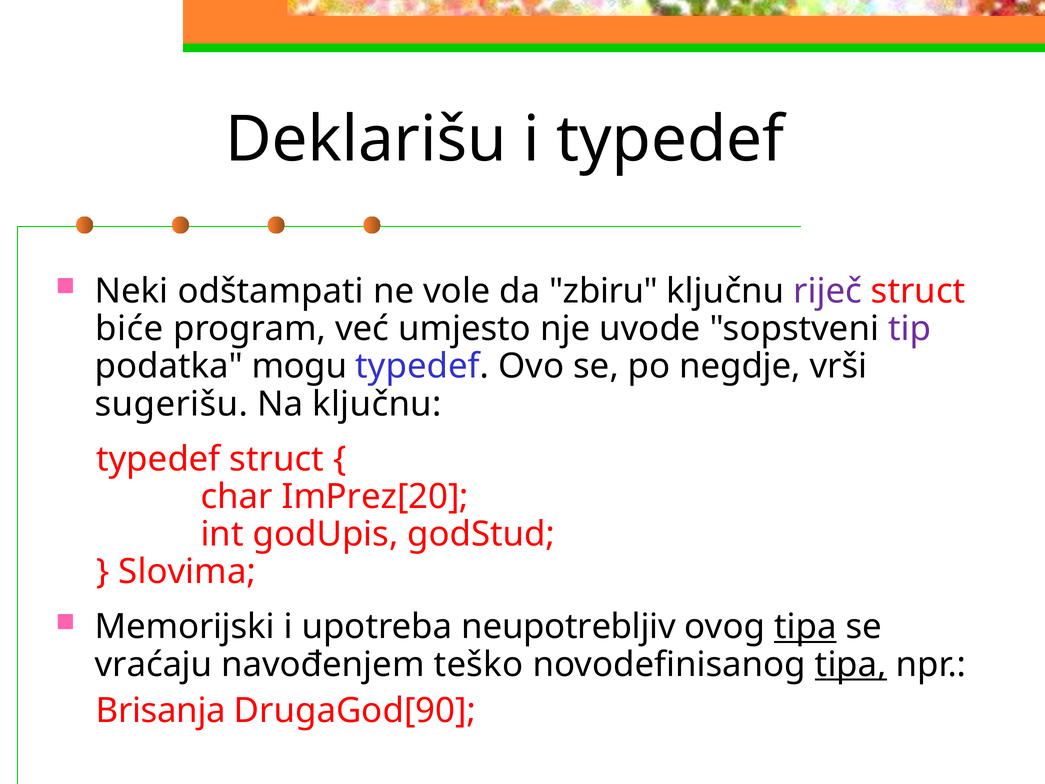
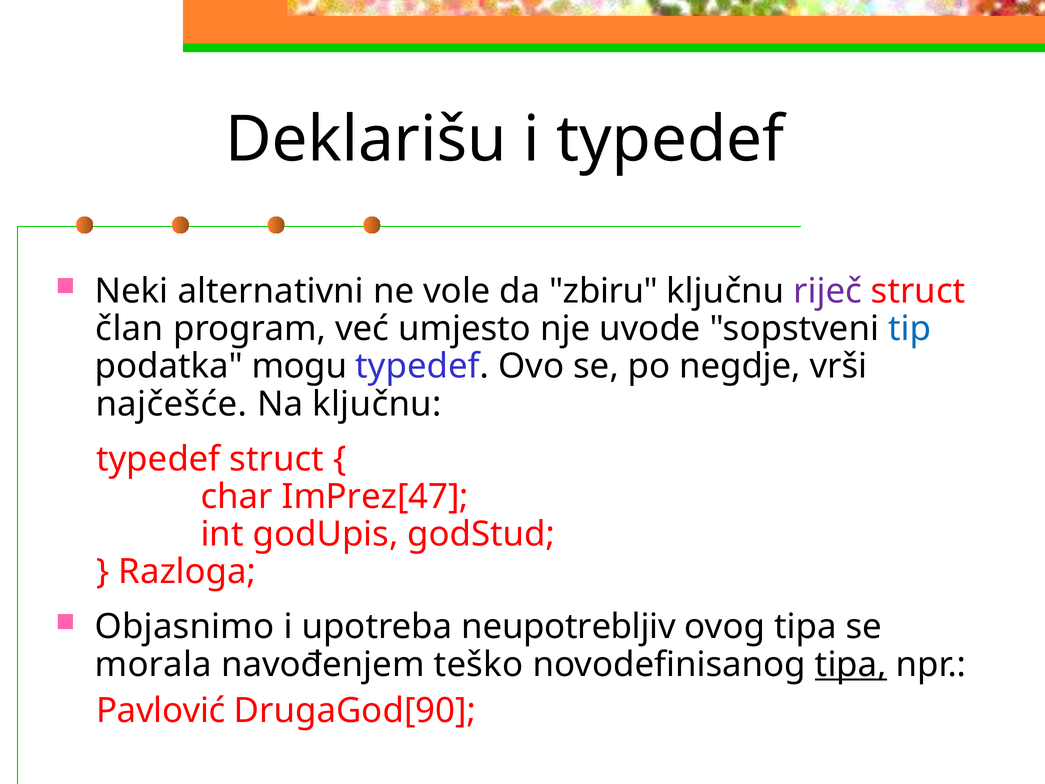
odštampati: odštampati -> alternativni (271, 291)
biće: biće -> član (129, 329)
tip colour: purple -> blue (910, 329)
sugerišu: sugerišu -> najčešće (171, 404)
ImPrez[20: ImPrez[20 -> ImPrez[47 (375, 497)
Slovima: Slovima -> Razloga (187, 572)
Memorijski: Memorijski -> Objasnimo (185, 627)
tipa underline: present -> none (805, 627)
vraćaju: vraćaju -> morala (153, 664)
Brisanja: Brisanja -> Pavlović (161, 711)
